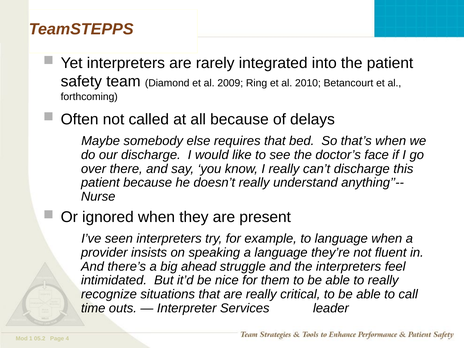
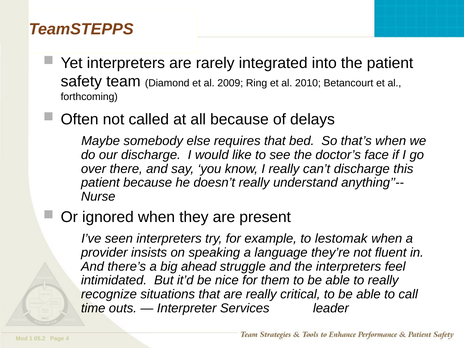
to language: language -> lestomak (341, 239)
